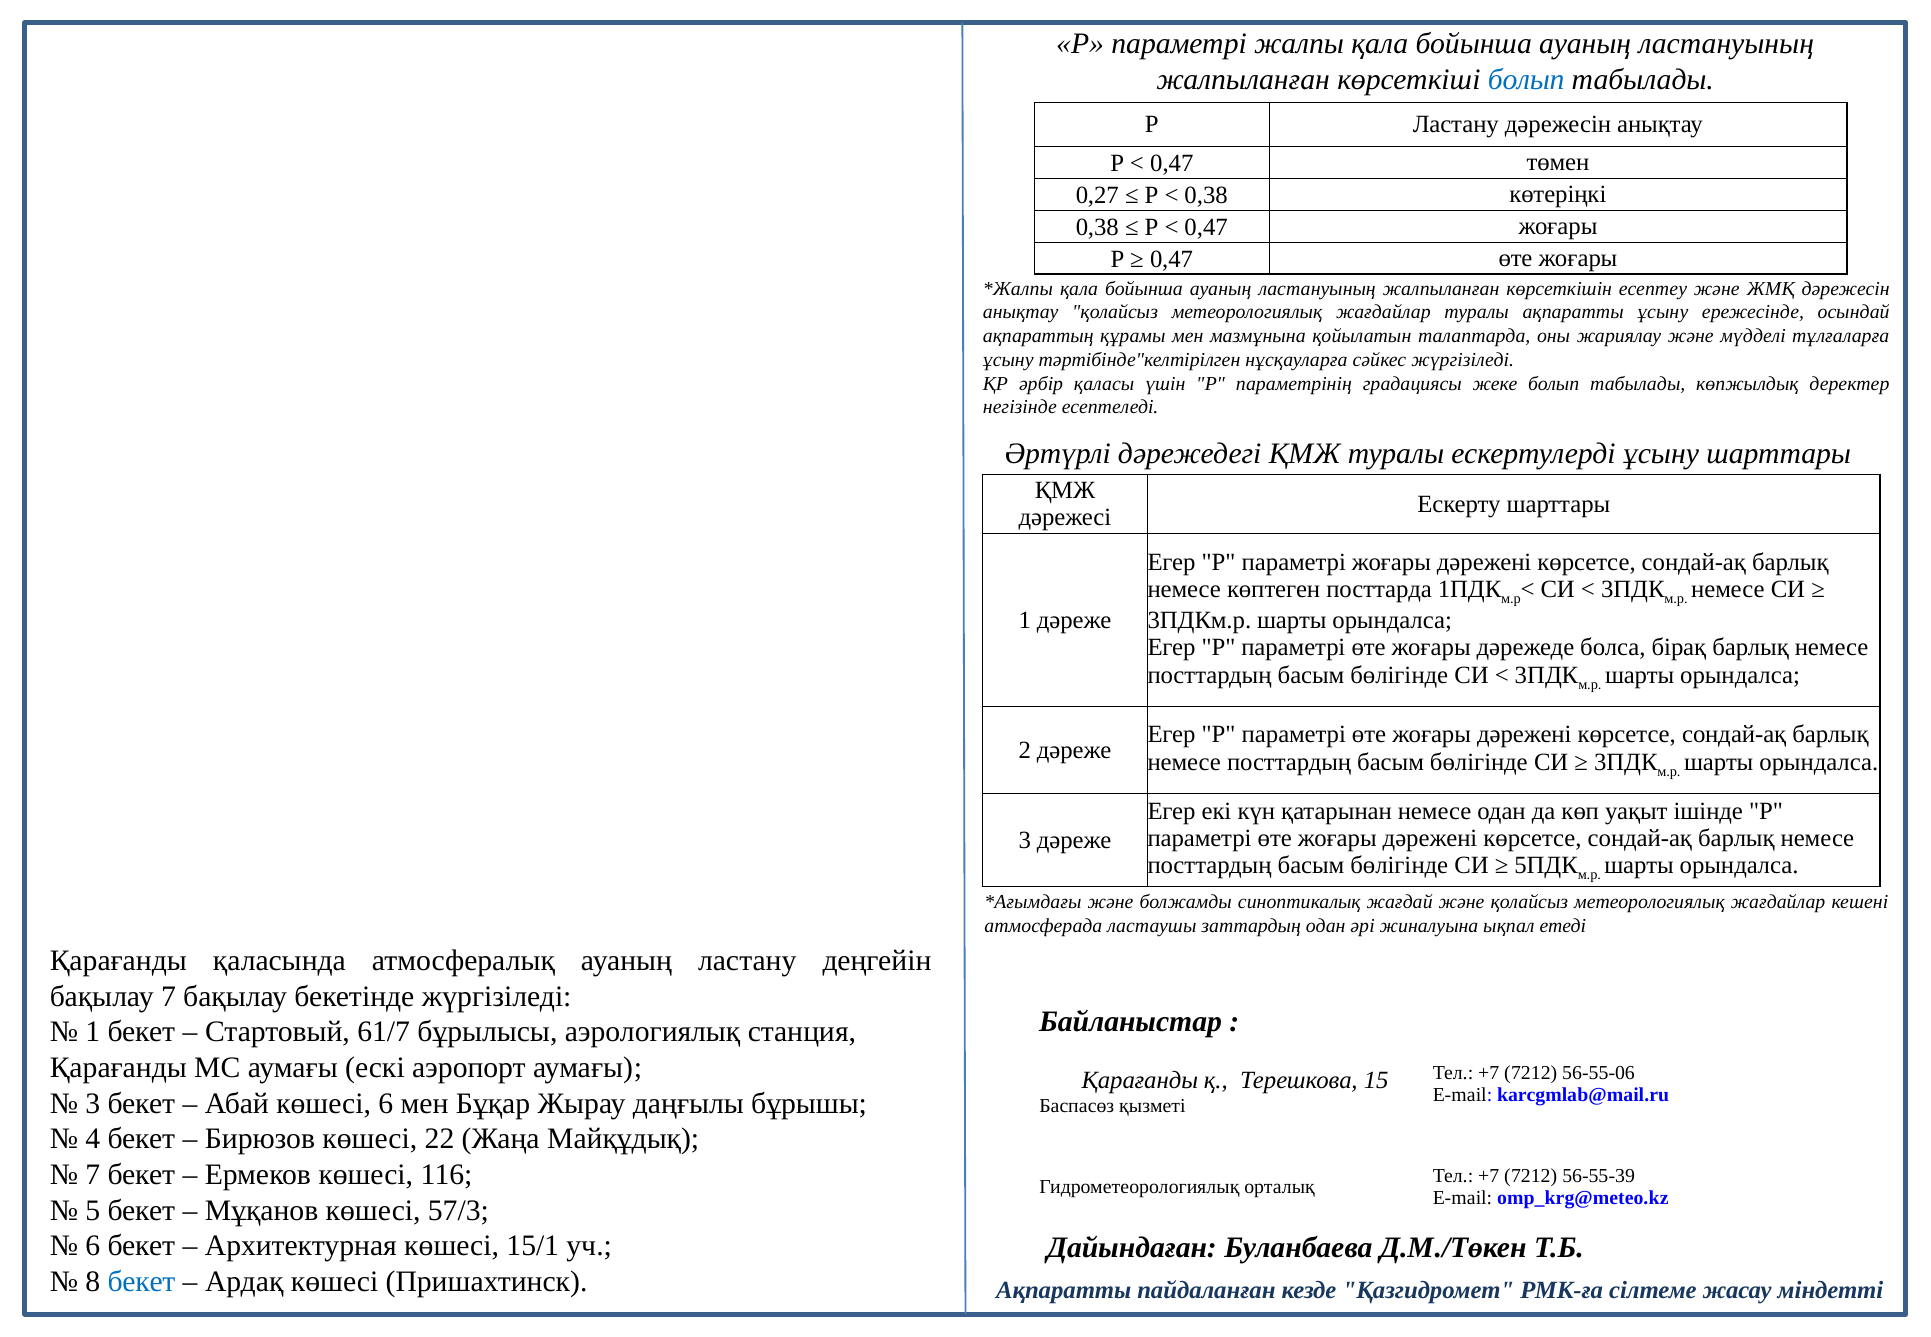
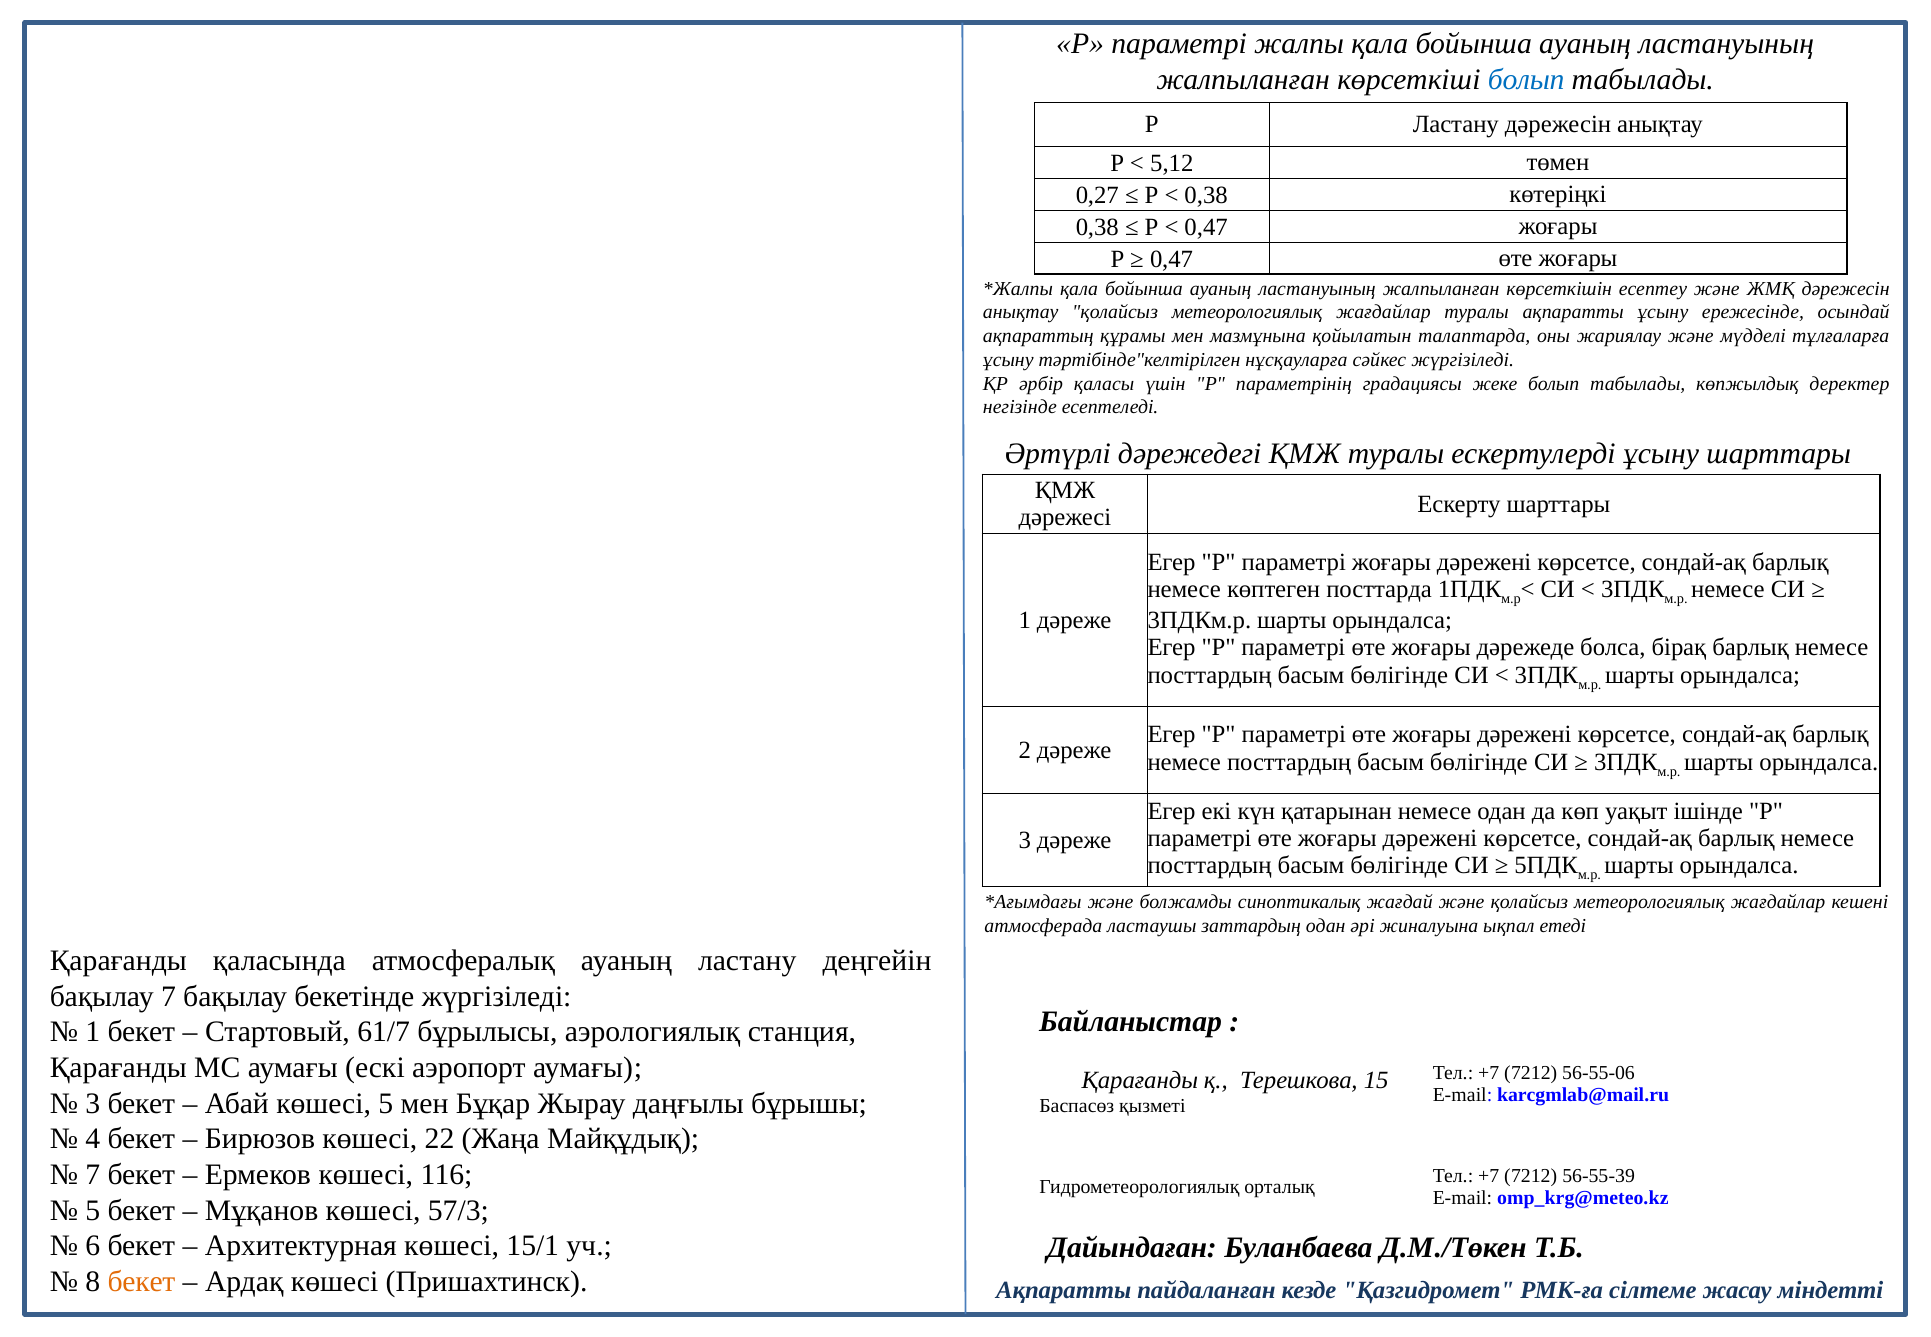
0,47: 0,47 -> 5,12 (1172, 164)
көшесі 6: 6 -> 5 (386, 1103)
бекет colour: blue -> orange (142, 1281)
